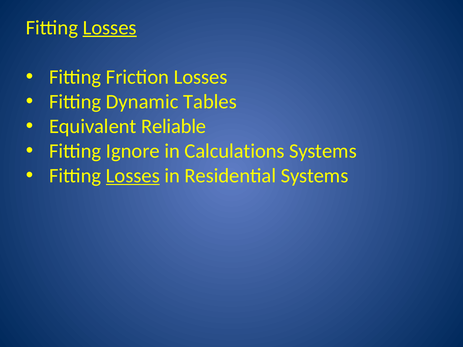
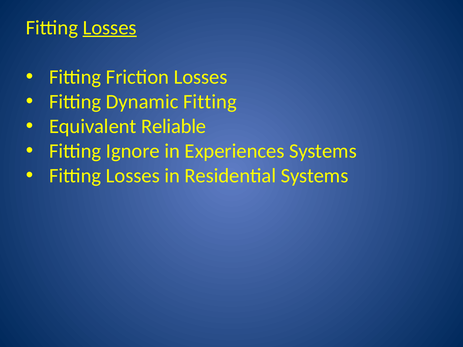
Dynamic Tables: Tables -> Fitting (210, 102)
Calculations: Calculations -> Experiences (235, 151)
Losses underline: present -> none (133, 176)
